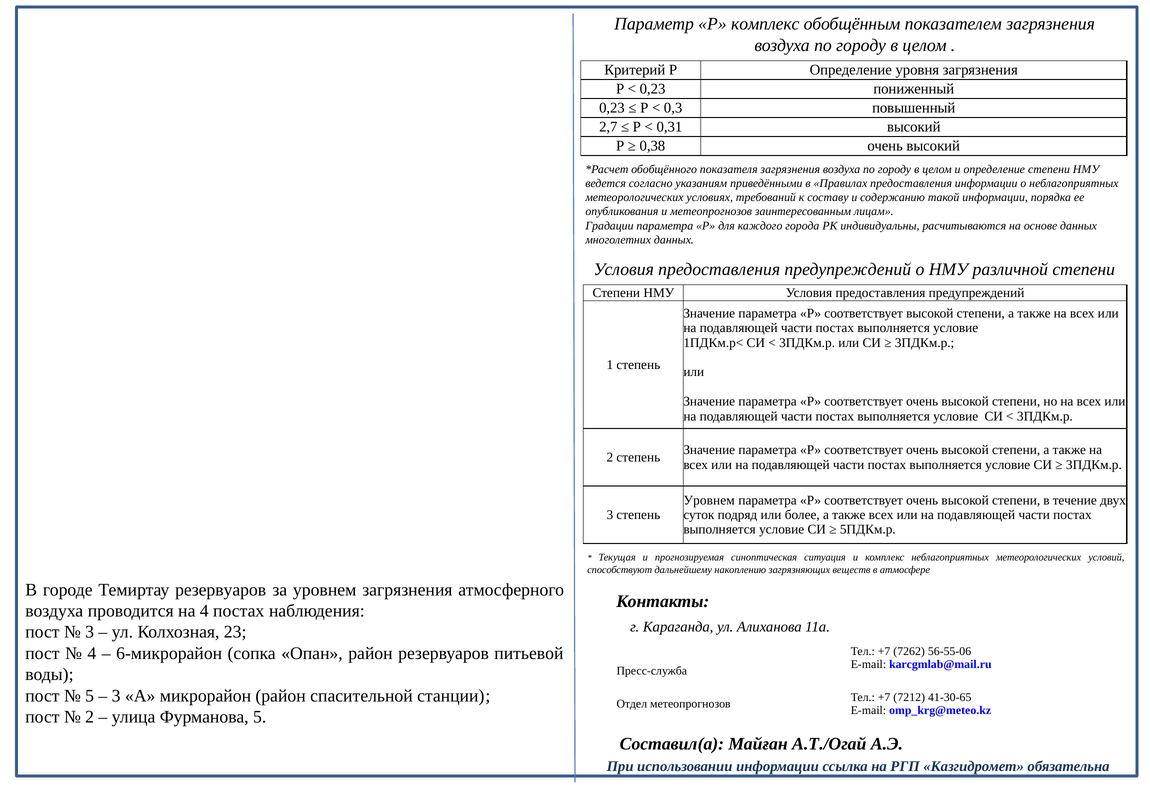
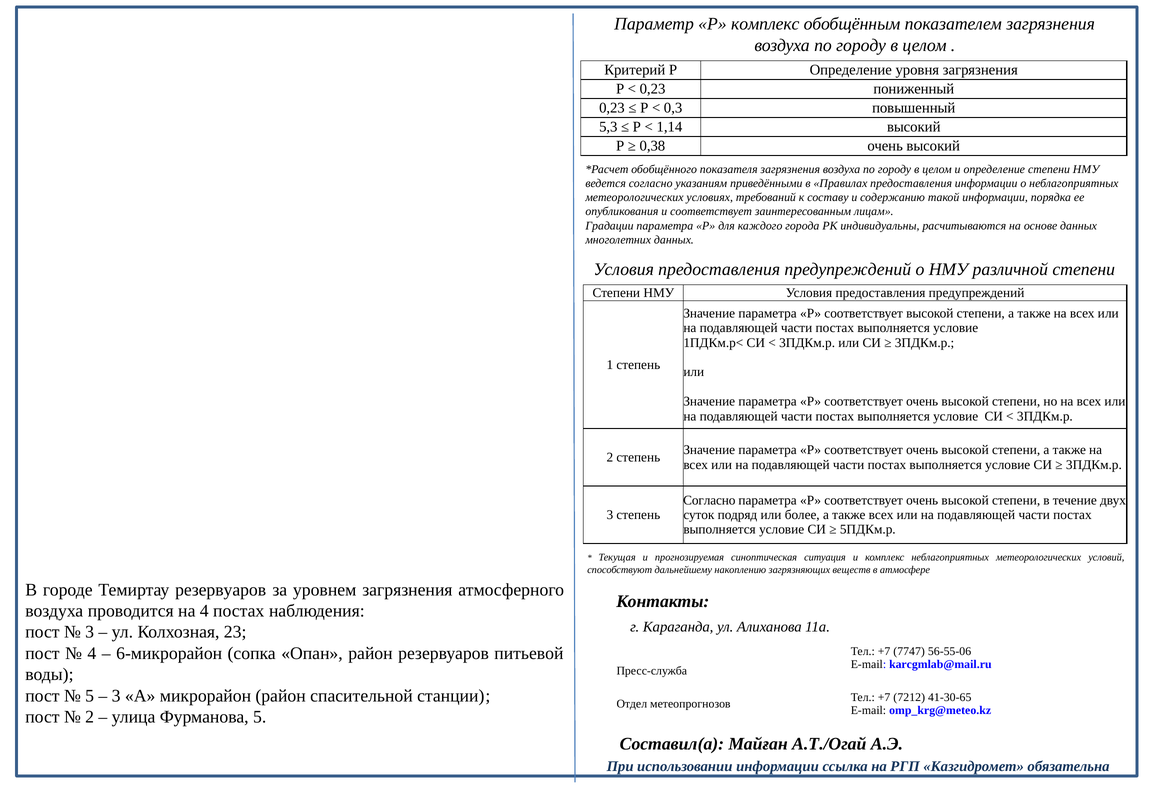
2,7: 2,7 -> 5,3 (608, 127)
0,31: 0,31 -> 1,14 (669, 127)
и метеопрогнозов: метеопрогнозов -> соответствует (711, 212)
Уровнем: Уровнем -> Согласно (709, 500)
7262: 7262 -> 7747 (909, 652)
